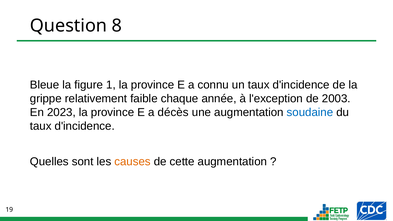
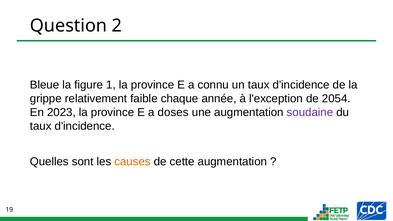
8: 8 -> 2 (117, 26)
2003: 2003 -> 2054 (336, 99)
décès: décès -> doses (173, 112)
soudaine colour: blue -> purple (310, 112)
